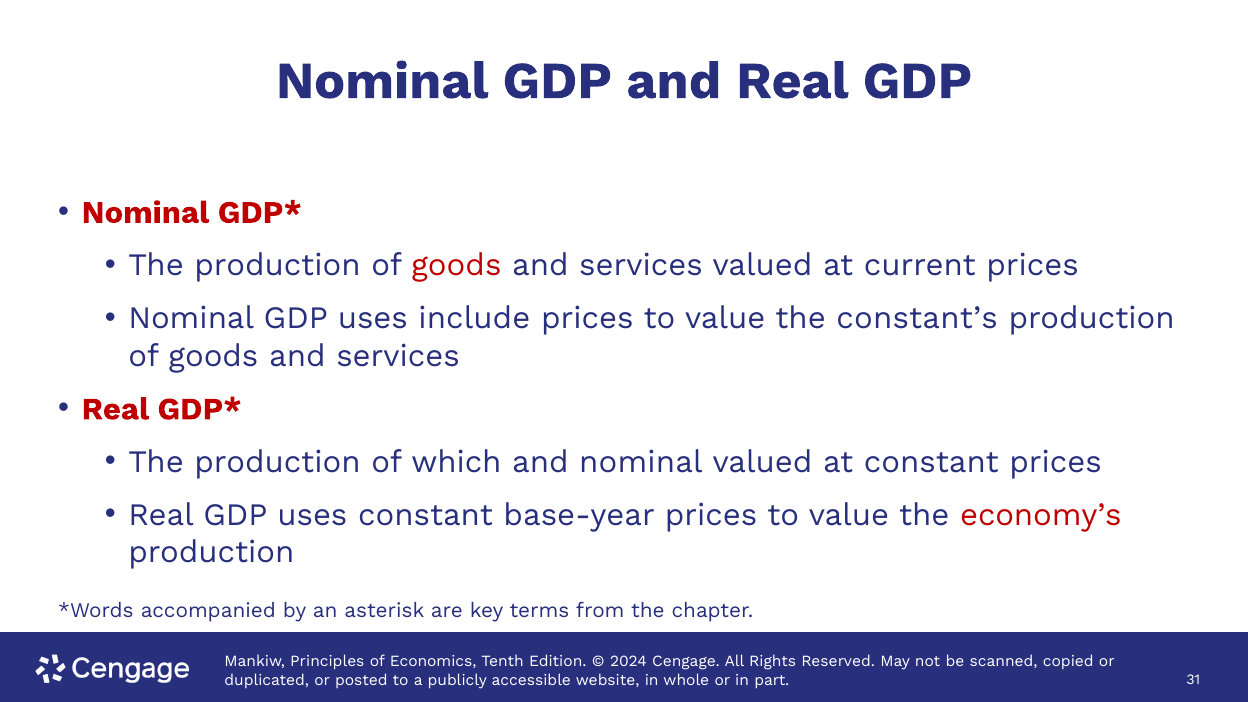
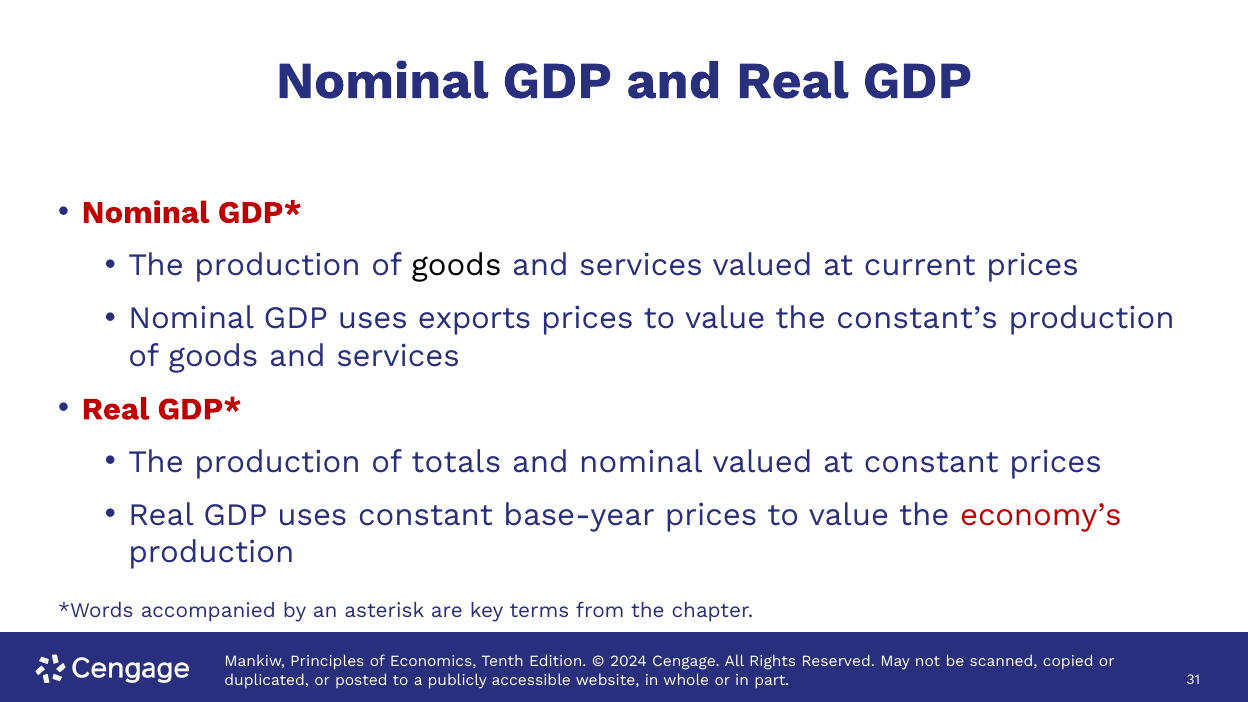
goods colour: red -> black (456, 266)
include: include -> exports (475, 319)
which: which -> totals (456, 462)
